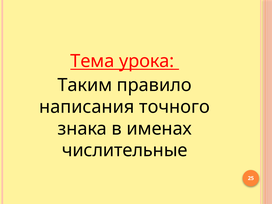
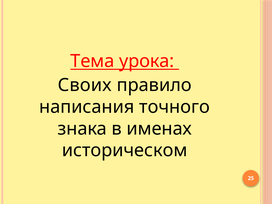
Таким: Таким -> Своих (85, 85)
числительные: числительные -> историческом (125, 150)
